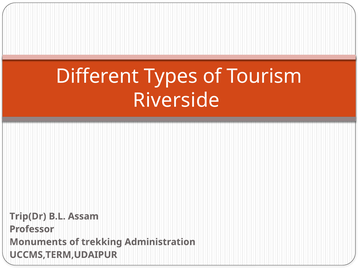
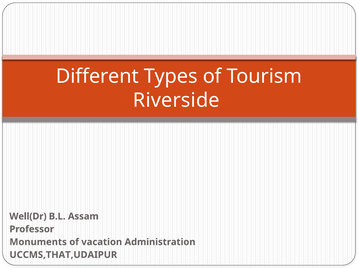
Trip(Dr: Trip(Dr -> Well(Dr (28, 216)
trekking: trekking -> vacation (102, 242)
UCCMS,TERM,UDAIPUR: UCCMS,TERM,UDAIPUR -> UCCMS,THAT,UDAIPUR (63, 254)
